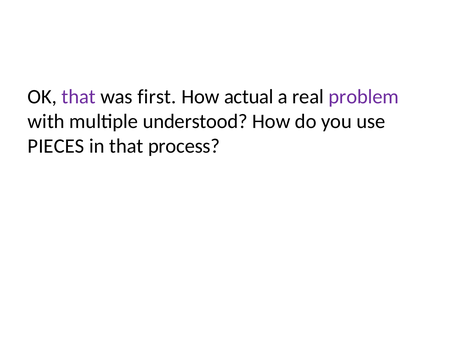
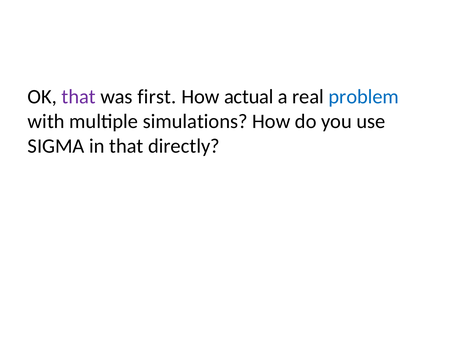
problem colour: purple -> blue (364, 97)
understood: understood -> simulations (195, 121)
PIECES: PIECES -> SIGMA (56, 146)
process: process -> directly (184, 146)
